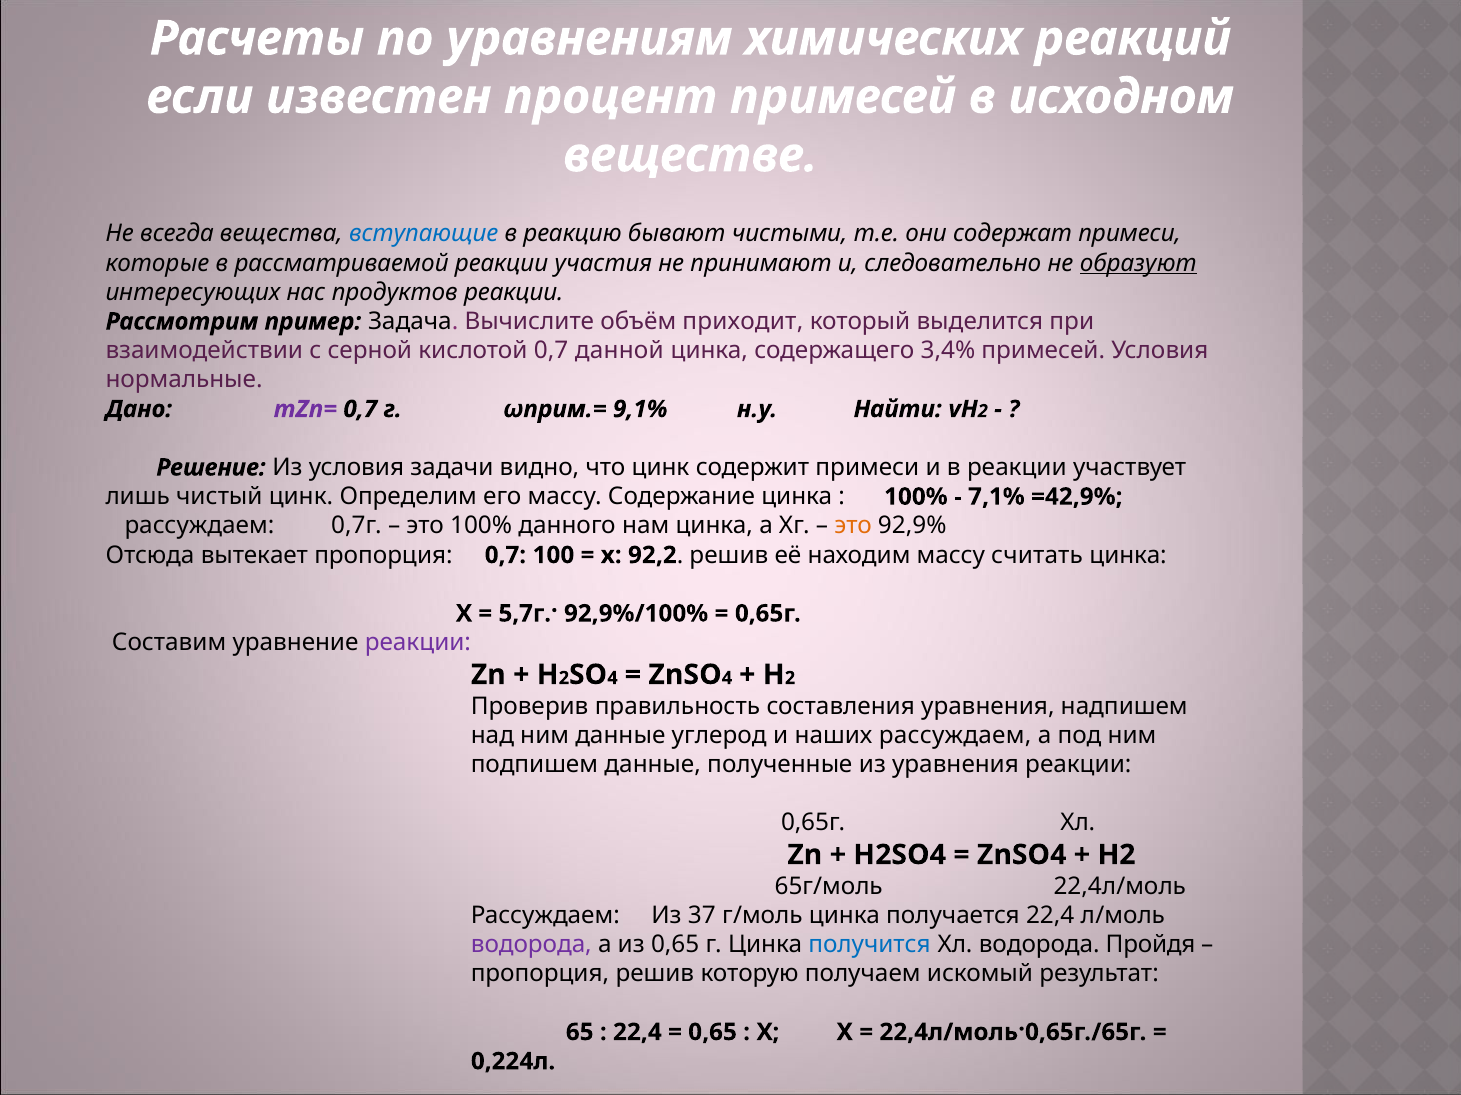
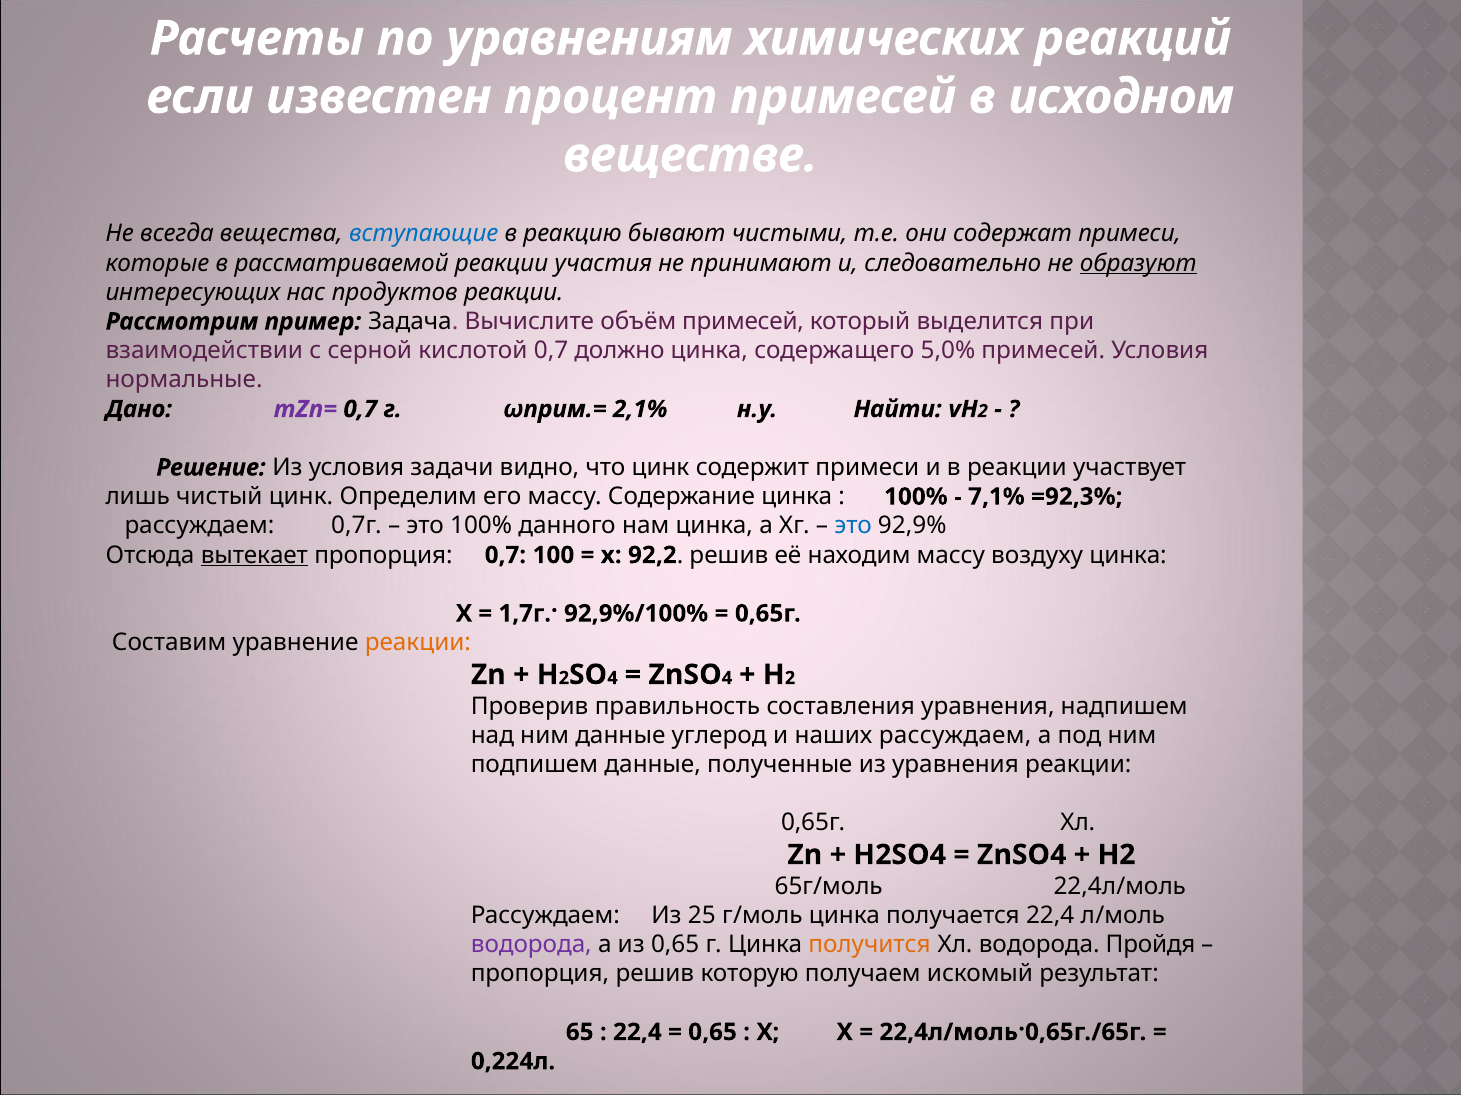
объём приходит: приходит -> примесей (743, 322)
данной: данной -> должно (620, 351)
3,4%: 3,4% -> 5,0% (948, 351)
9,1%: 9,1% -> 2,1% (640, 409)
=42,9%: =42,9% -> =92,3% (1077, 497)
это colour: orange -> blue (853, 526)
вытекает underline: none -> present (254, 555)
считать: считать -> воздуху (1037, 555)
5,7г.·: 5,7г.· -> 1,7г.· (528, 614)
реакции colour: purple -> orange (418, 643)
37: 37 -> 25 (702, 916)
получится colour: blue -> orange (869, 945)
